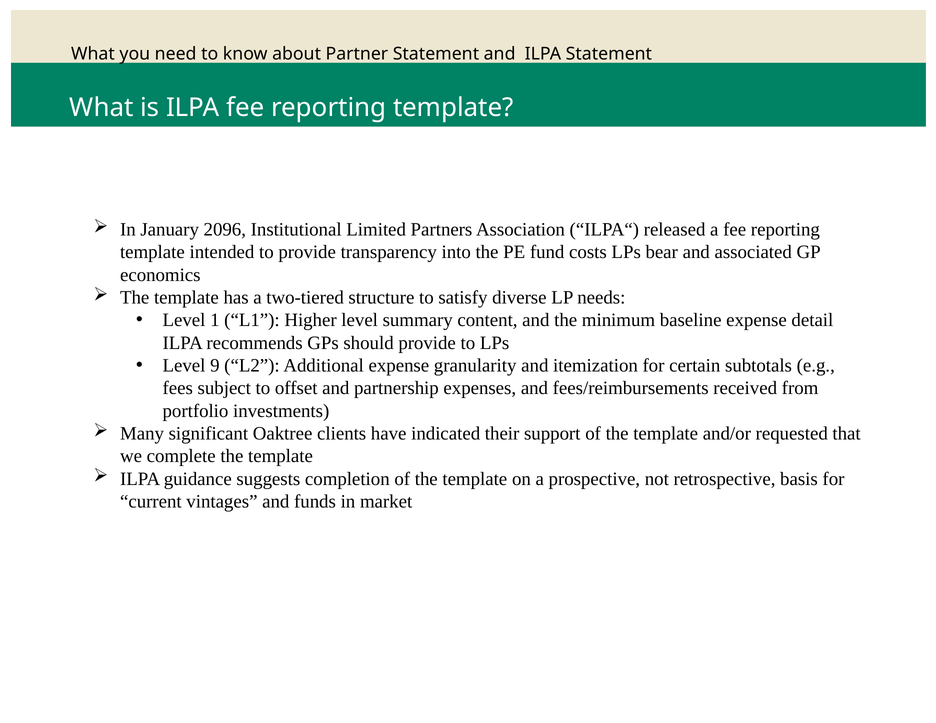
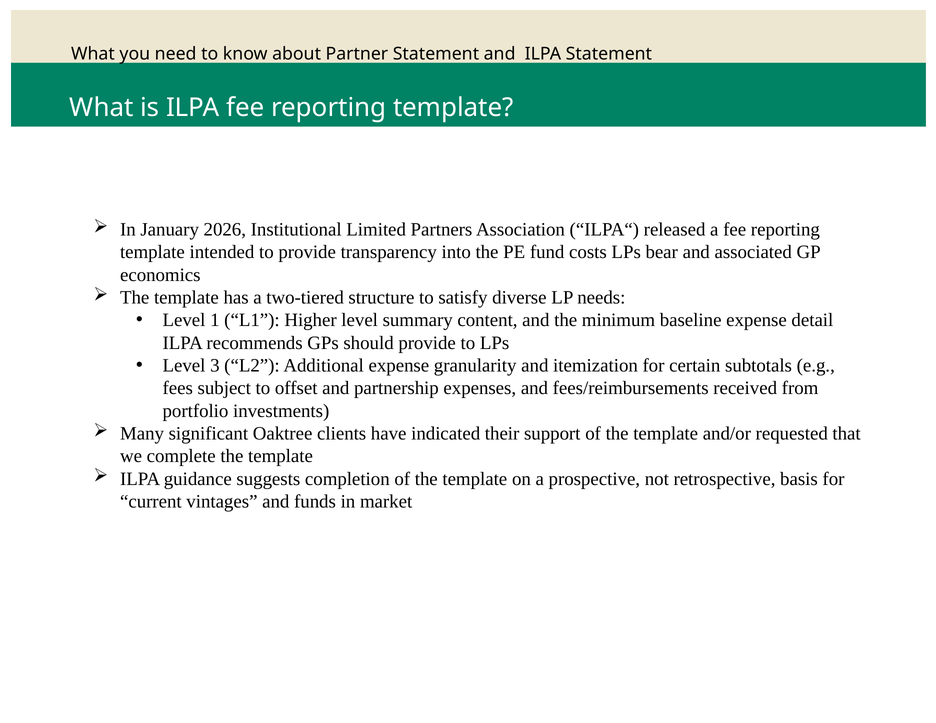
2096: 2096 -> 2026 (225, 230)
9: 9 -> 3 (215, 366)
